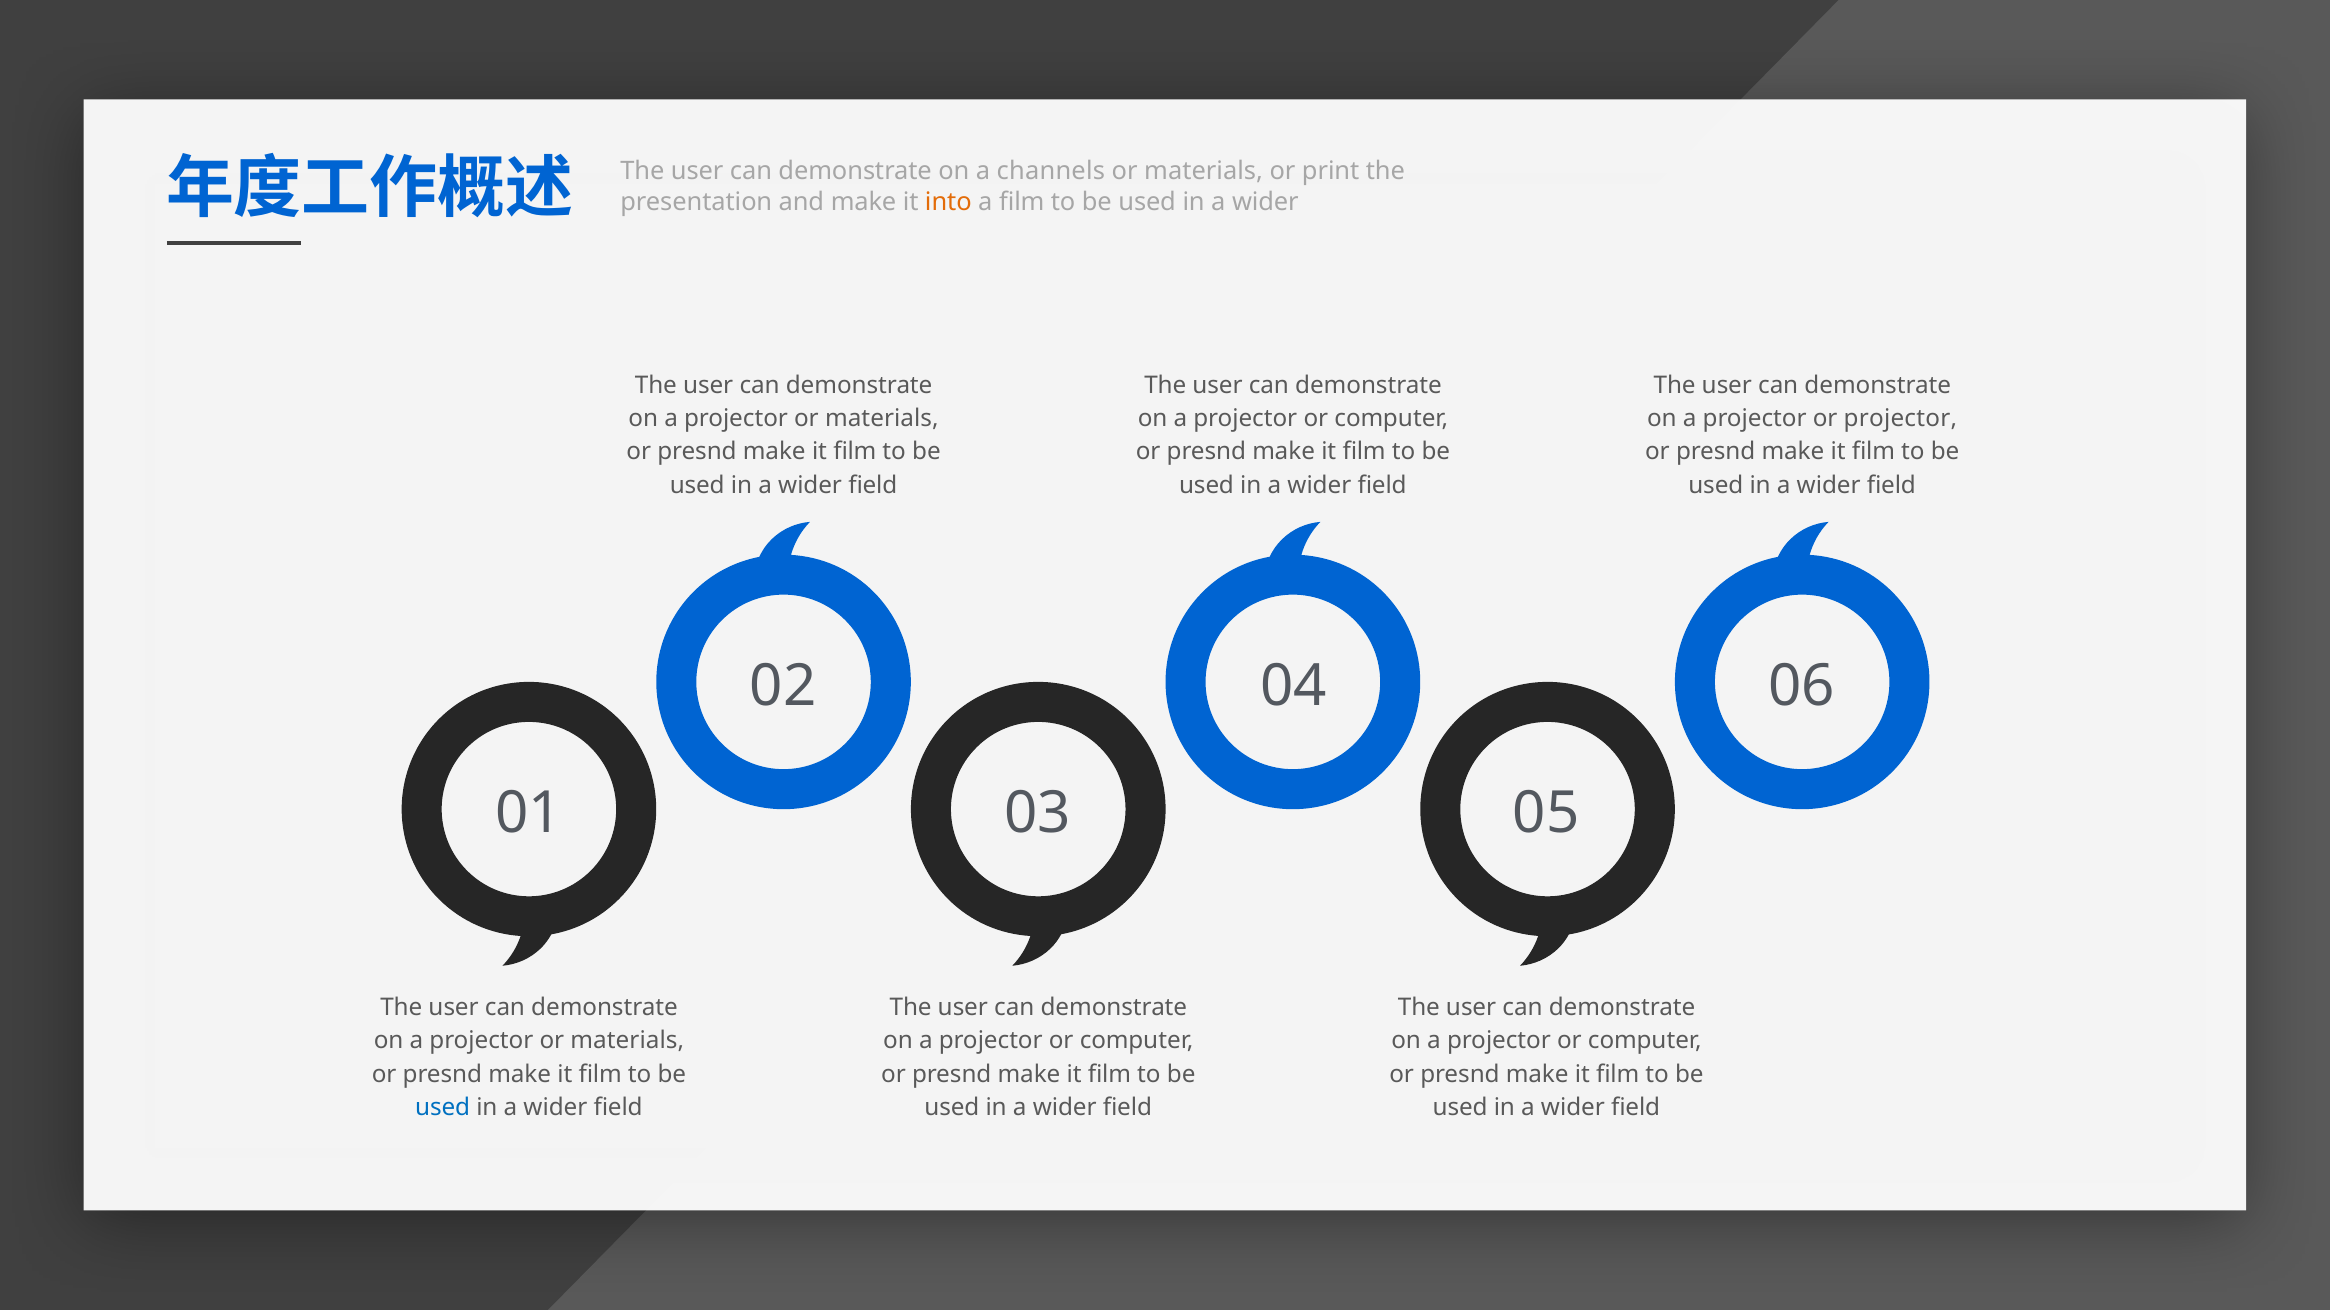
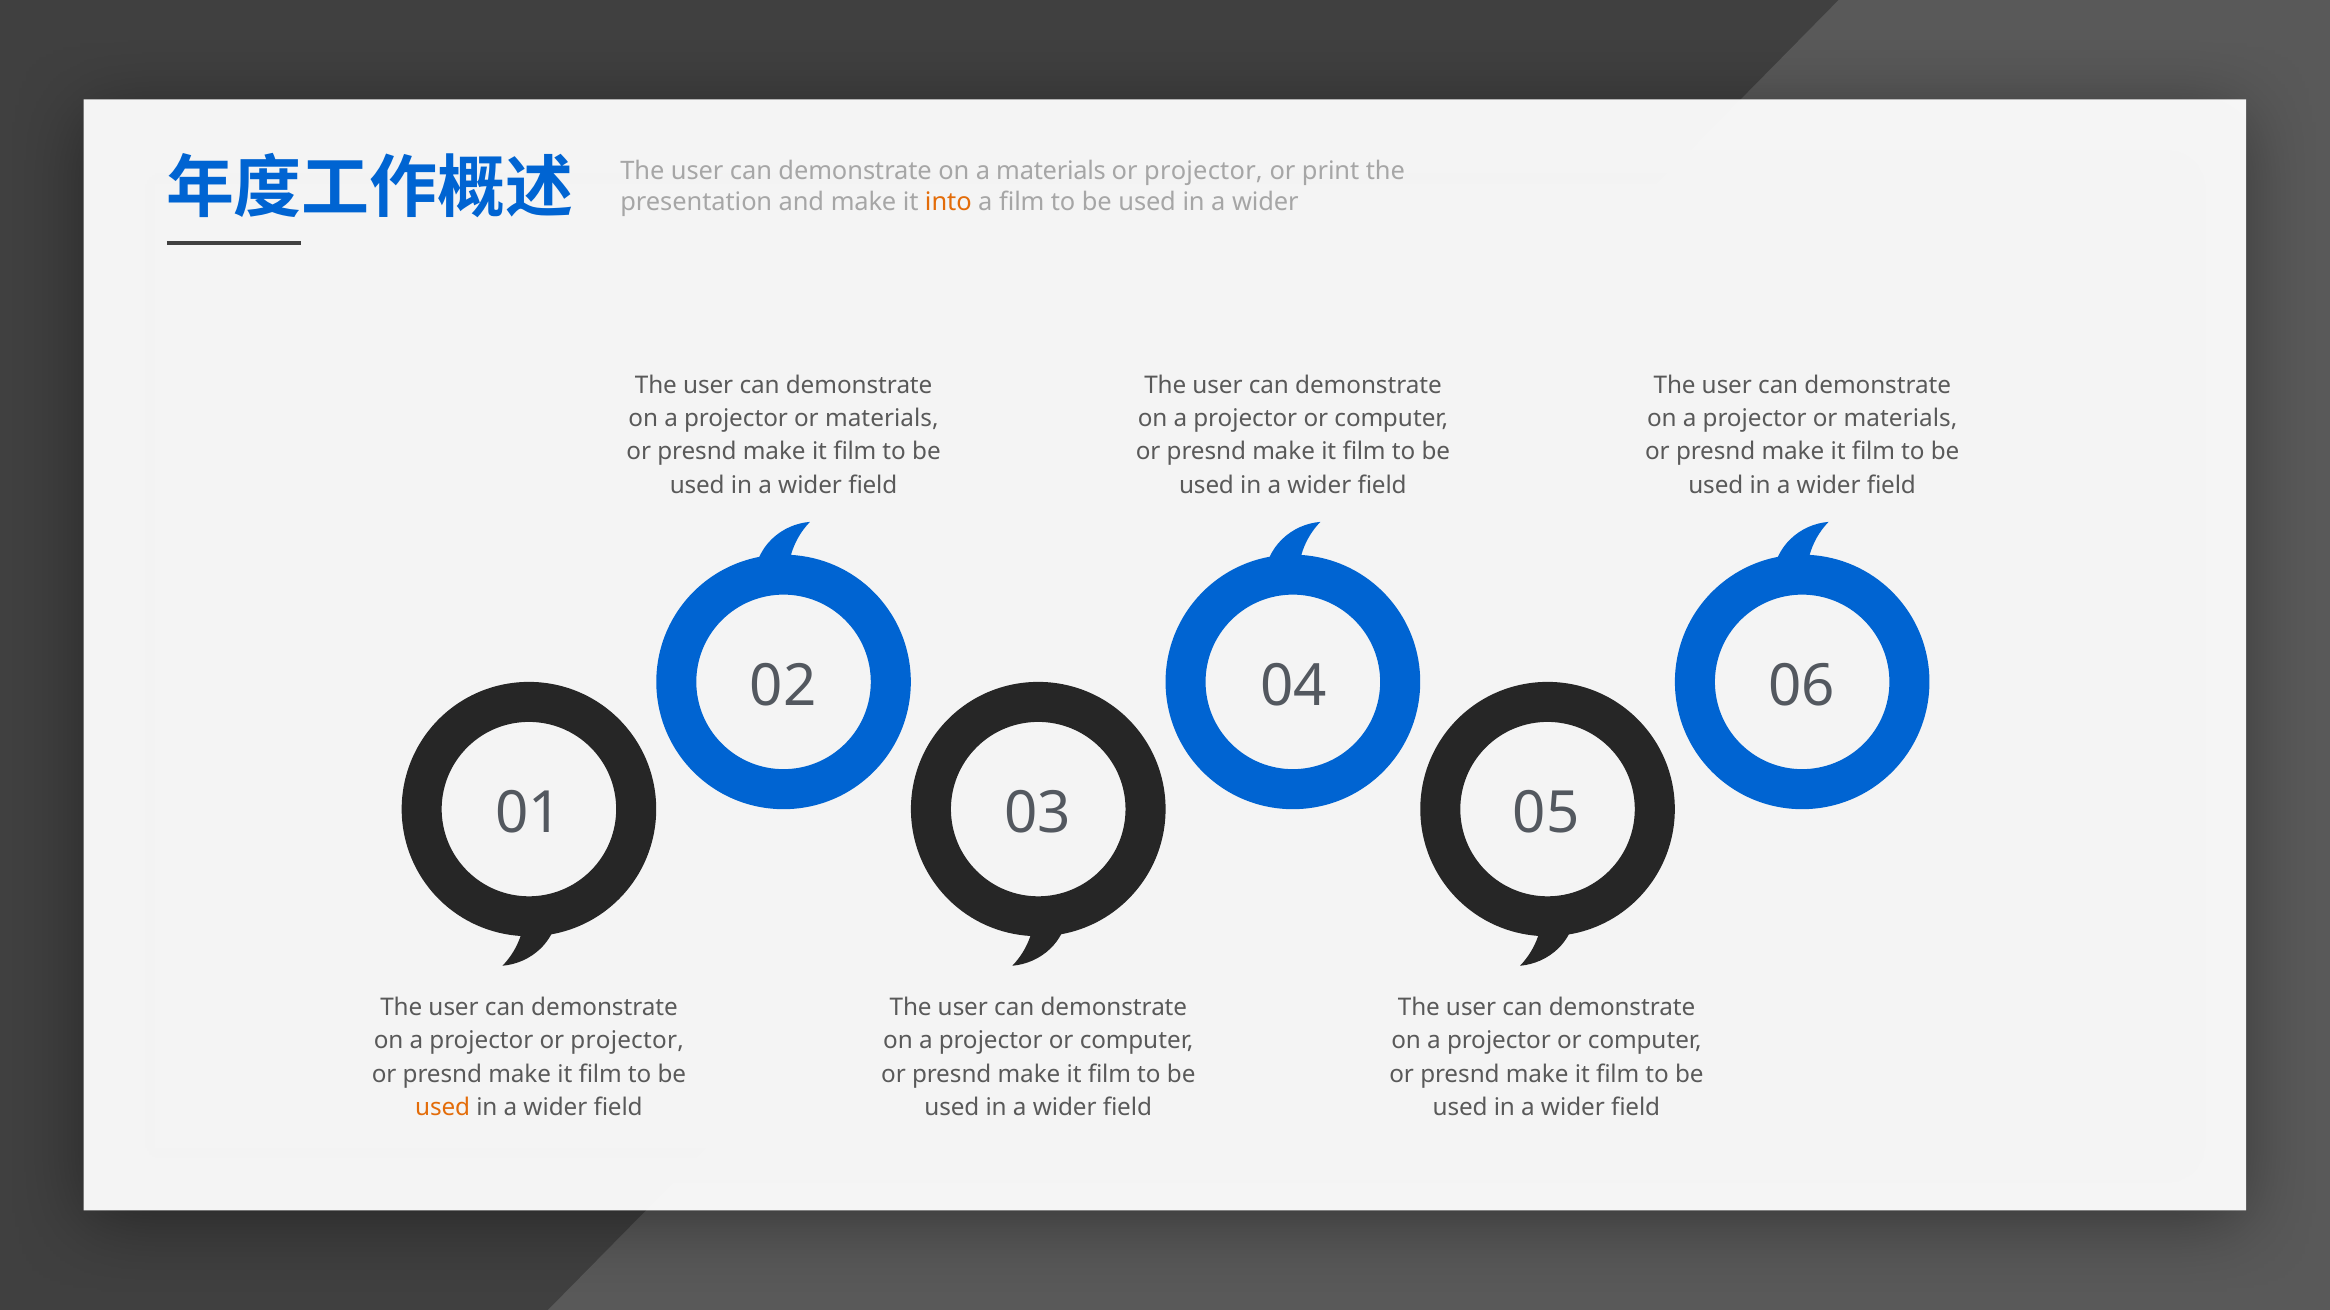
a channels: channels -> materials (1051, 171)
materials: materials -> projector (1204, 171)
projector: projector -> materials (1900, 419)
materials: materials -> projector (627, 1041)
used colour: blue -> orange (443, 1108)
